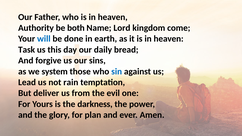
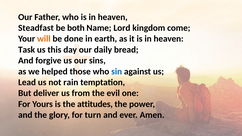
Authority: Authority -> Steadfast (36, 28)
will colour: blue -> orange (44, 39)
system: system -> helped (55, 71)
darkness: darkness -> attitudes (95, 104)
plan: plan -> turn (93, 115)
